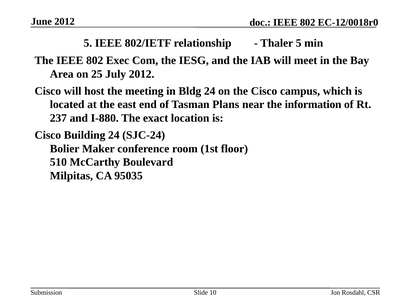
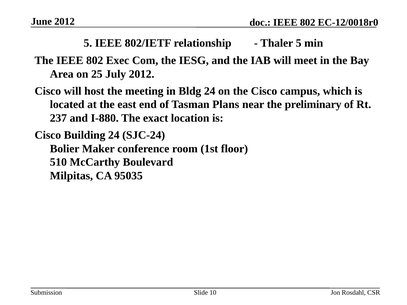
information: information -> preliminary (313, 105)
